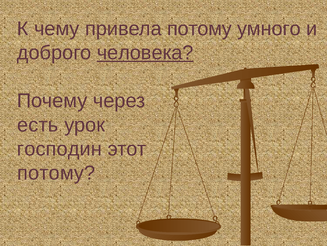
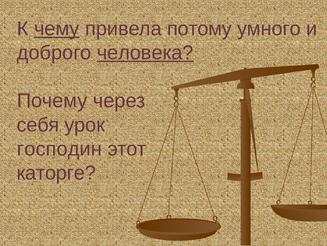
чему underline: none -> present (57, 29)
есть: есть -> себя (38, 125)
потому: потому -> каторге (56, 172)
